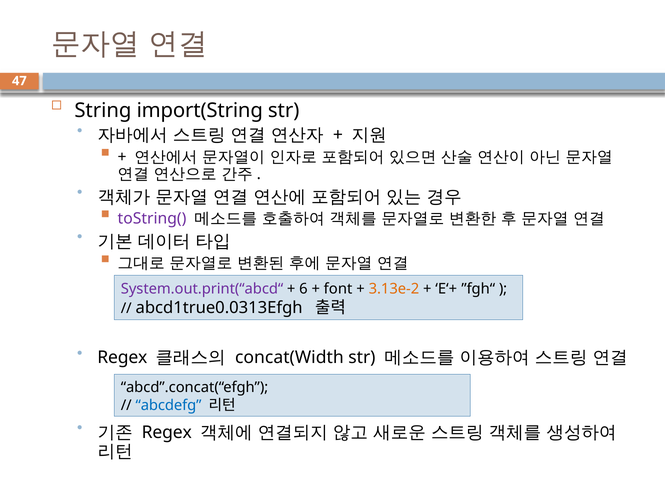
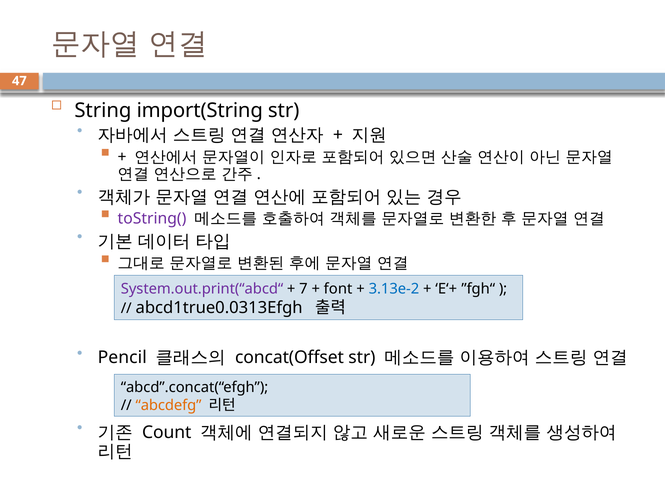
6: 6 -> 7 (303, 289)
3.13e-2 colour: orange -> blue (394, 289)
Regex: Regex -> Pencil (122, 357)
concat(Width: concat(Width -> concat(Offset (289, 357)
abcdefg colour: blue -> orange (169, 405)
Regex: Regex -> Count (167, 432)
